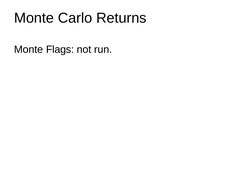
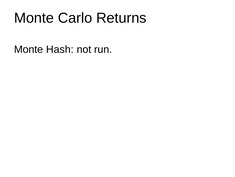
Flags: Flags -> Hash (60, 49)
